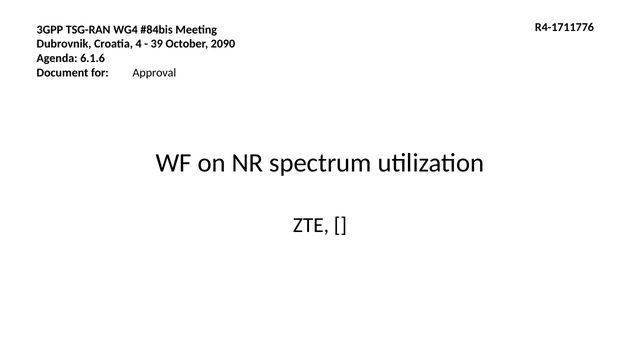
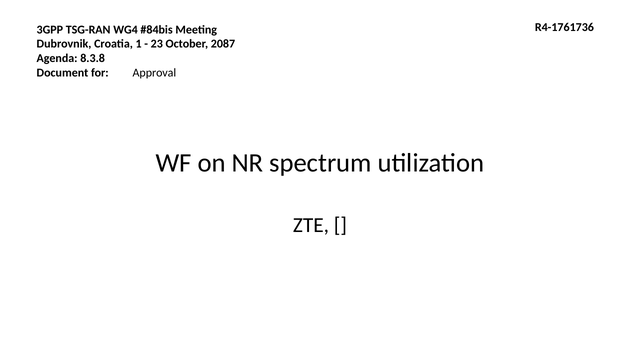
R4-1711776: R4-1711776 -> R4-1761736 (564, 27)
4: 4 -> 1 (139, 44)
39: 39 -> 23 (157, 44)
2090: 2090 -> 2087 (223, 44)
6.1.6: 6.1.6 -> 8.3.8 (93, 58)
